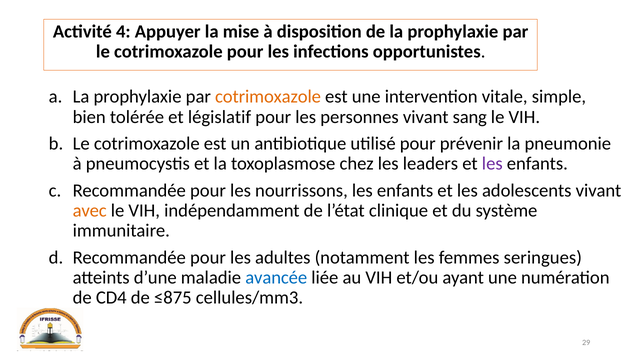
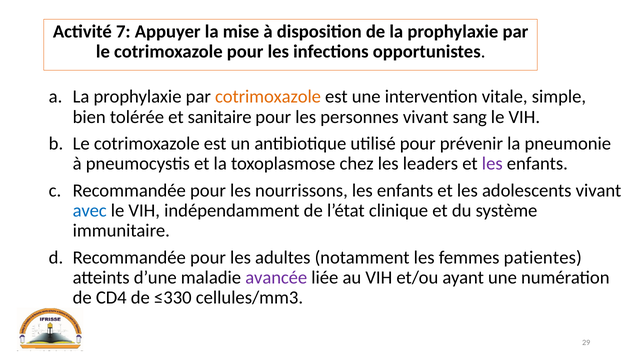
4: 4 -> 7 (123, 31)
législatif: législatif -> sanitaire (220, 117)
avec colour: orange -> blue (90, 211)
seringues: seringues -> patientes (543, 258)
avancée colour: blue -> purple (276, 278)
≤875: ≤875 -> ≤330 (173, 298)
